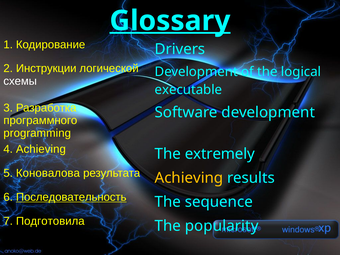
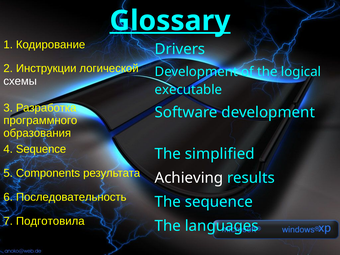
programming: programming -> образования (37, 133)
4 Achieving: Achieving -> Sequence (41, 149)
extremely: extremely -> simplified (220, 154)
Коновалова: Коновалова -> Components (48, 173)
Achieving colour: yellow -> white (189, 178)
Последовательность underline: present -> none (71, 197)
popularity: popularity -> languages (222, 226)
